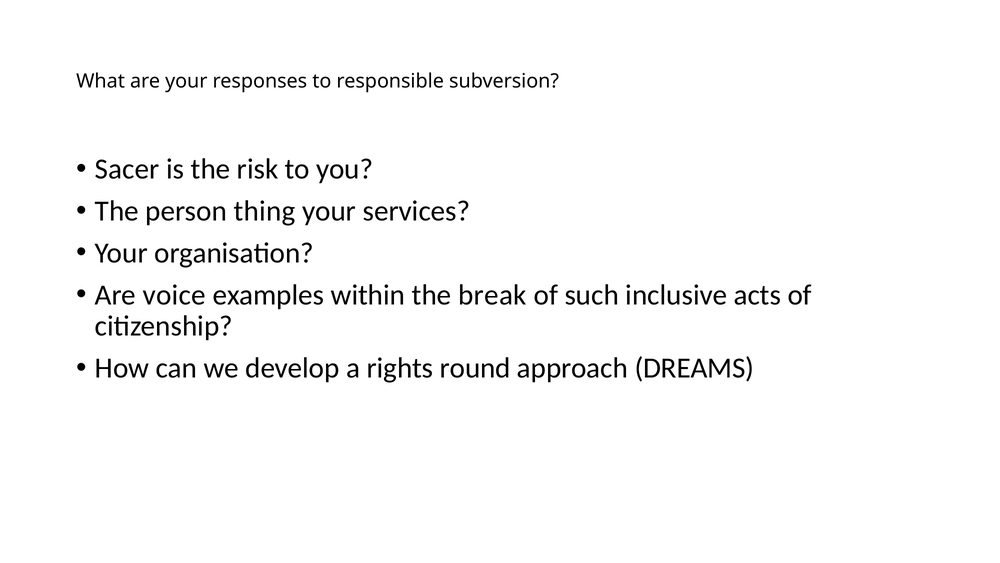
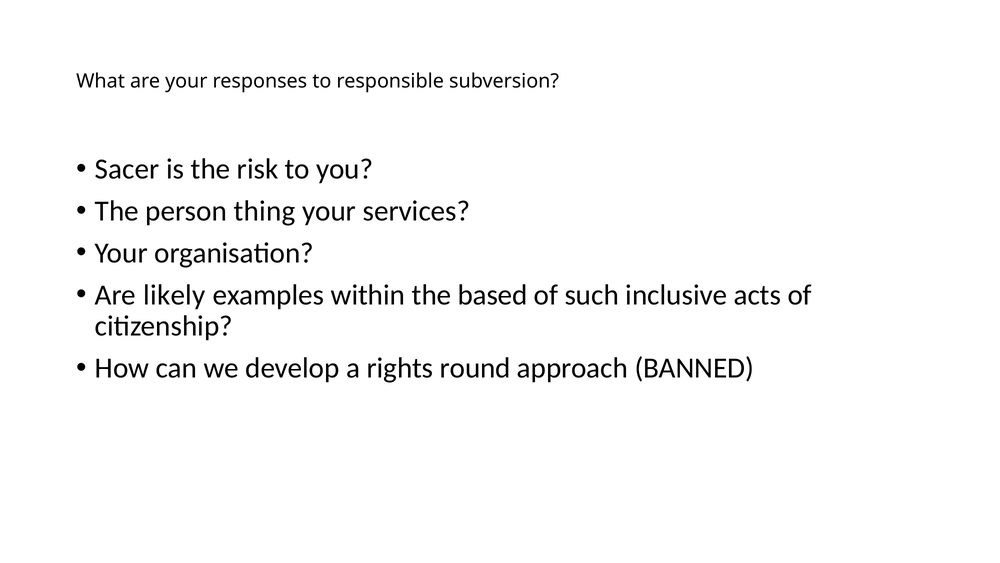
voice: voice -> likely (174, 295)
break: break -> based (493, 295)
DREAMS: DREAMS -> BANNED (694, 368)
